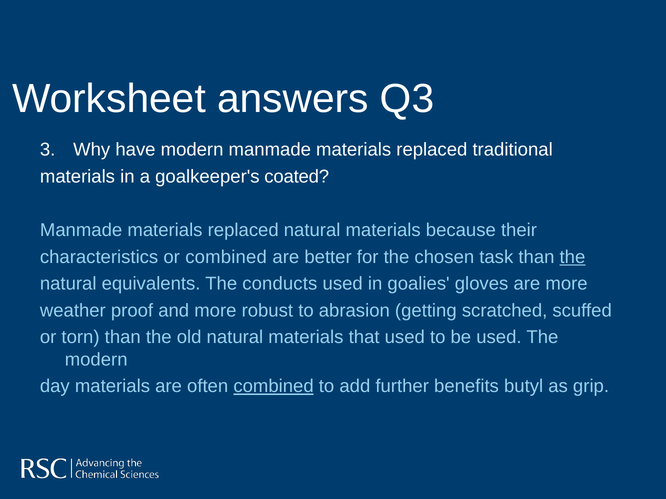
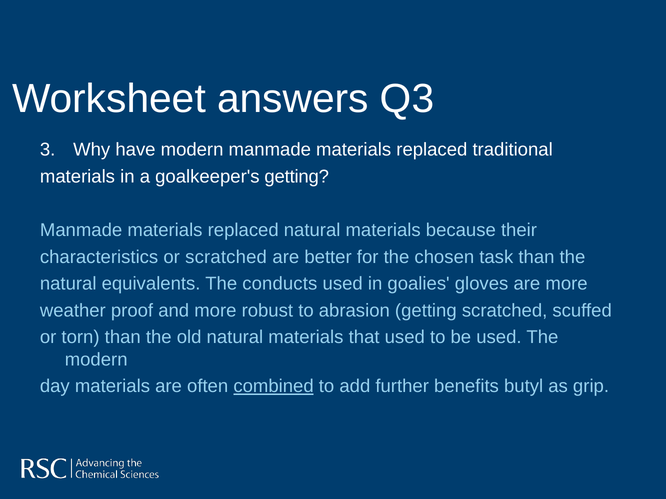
goalkeeper's coated: coated -> getting (297, 177)
or combined: combined -> scratched (226, 257)
the underline: present -> none (572, 257)
